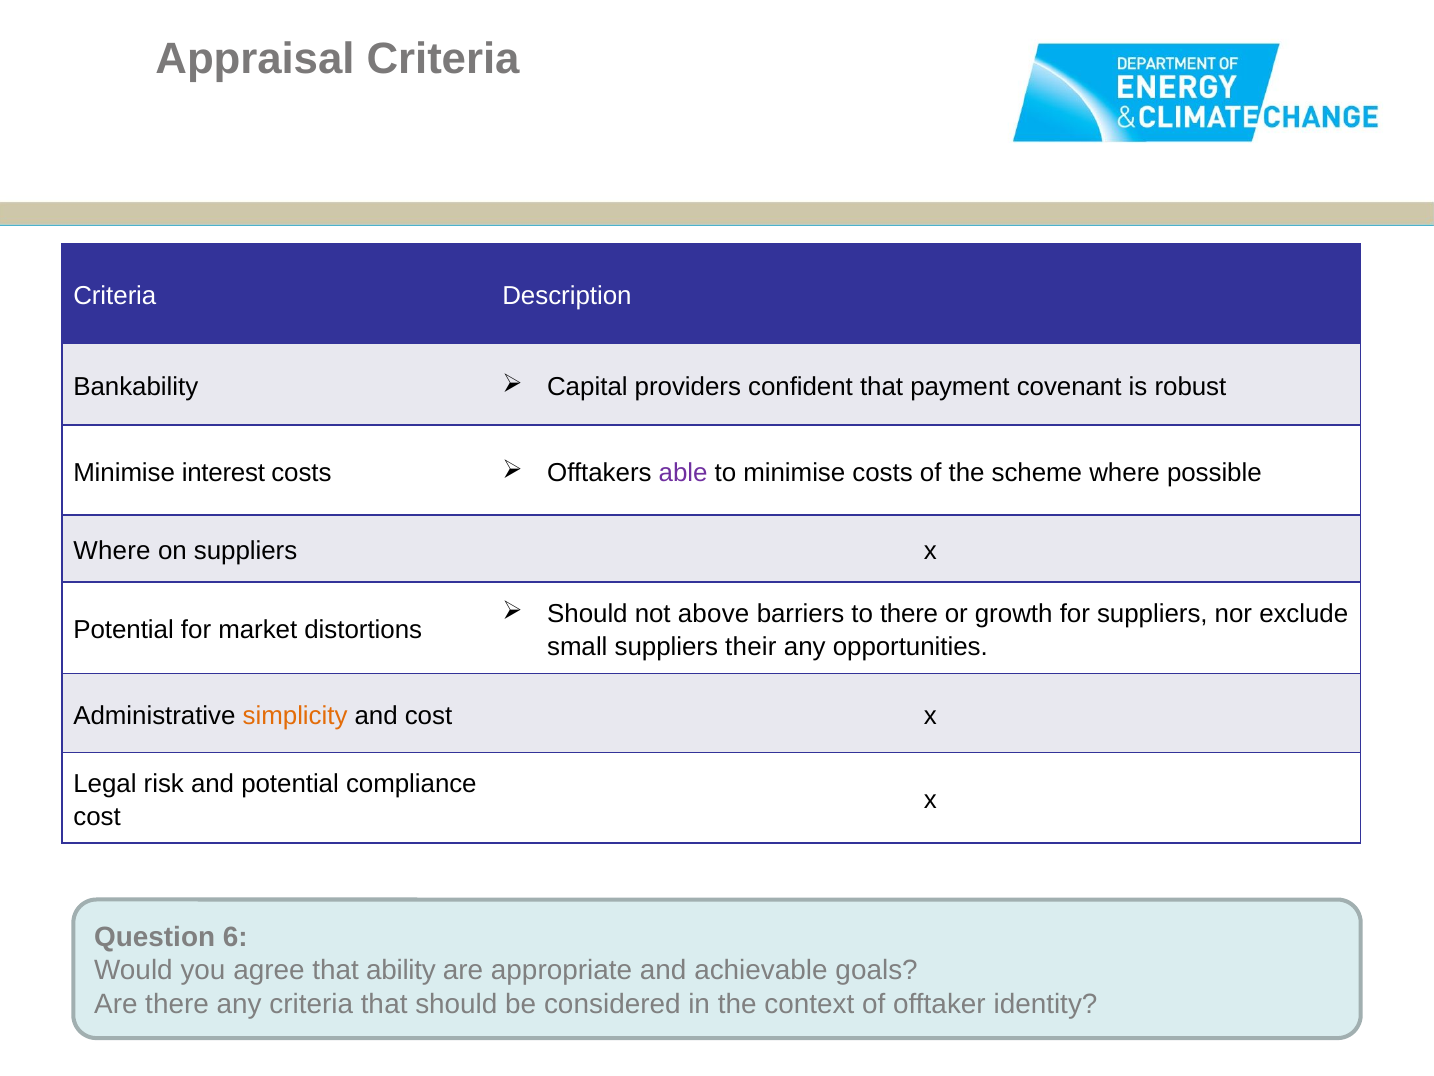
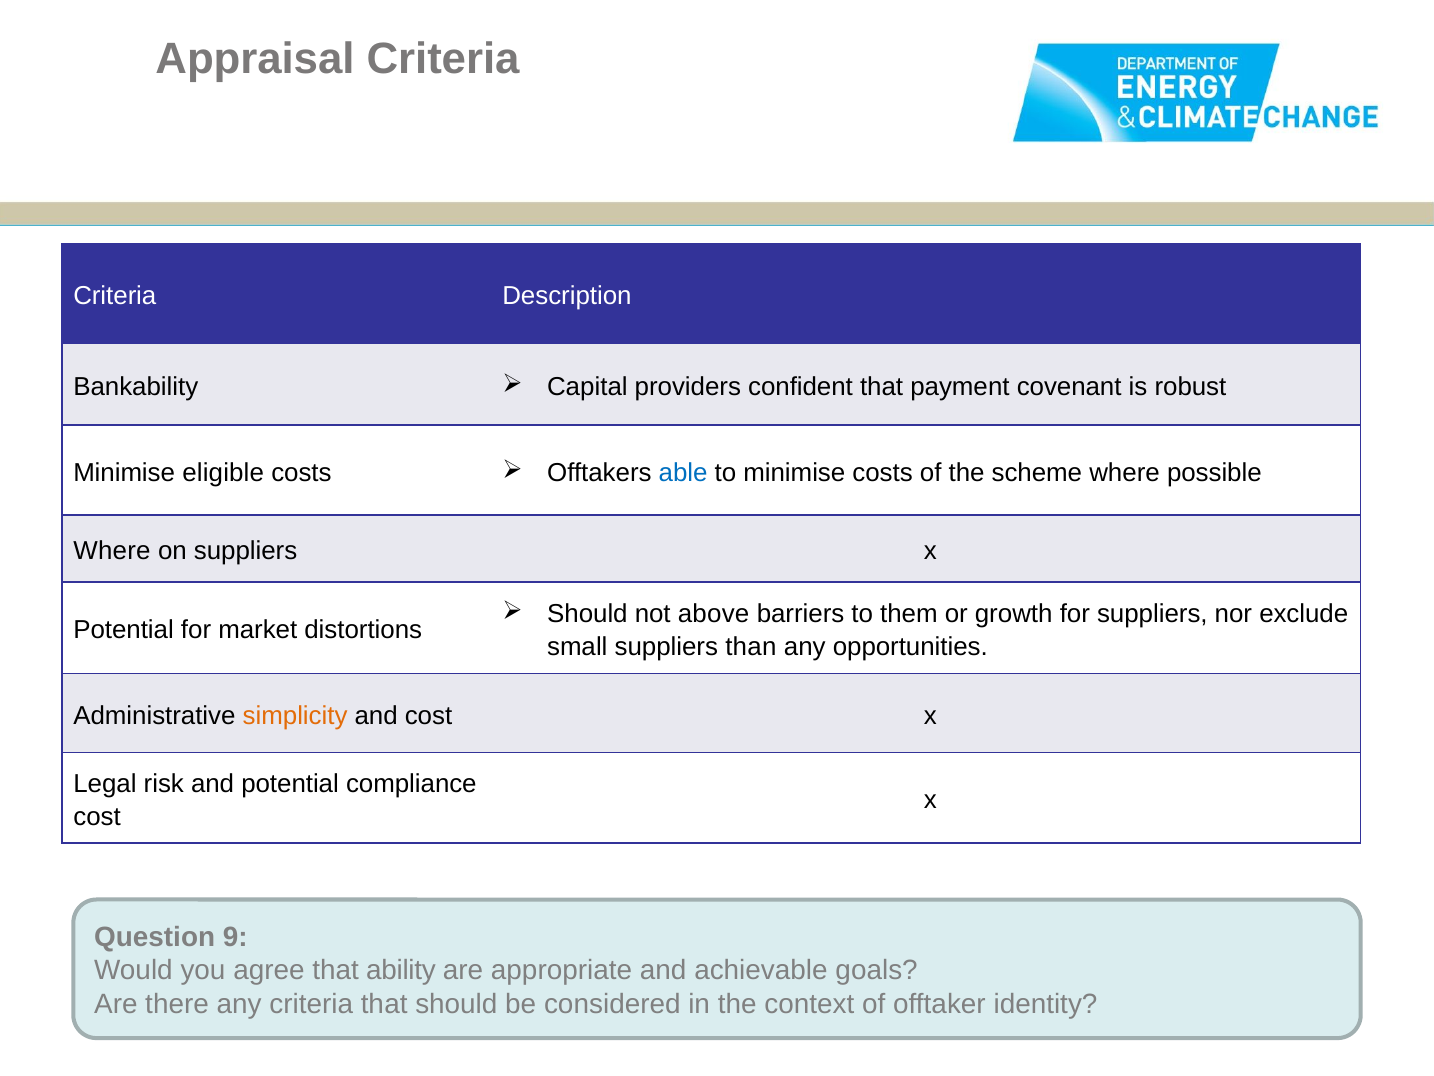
interest: interest -> eligible (223, 472)
able colour: purple -> blue (683, 472)
to there: there -> them (909, 613)
their: their -> than (751, 647)
6: 6 -> 9 (235, 937)
